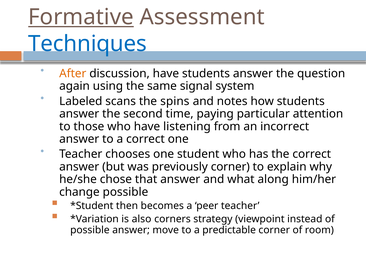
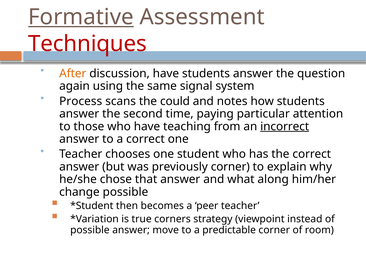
Techniques colour: blue -> red (87, 44)
Labeled: Labeled -> Process (81, 101)
spins: spins -> could (175, 101)
listening: listening -> teaching (187, 127)
incorrect underline: none -> present (285, 127)
also: also -> true (142, 219)
